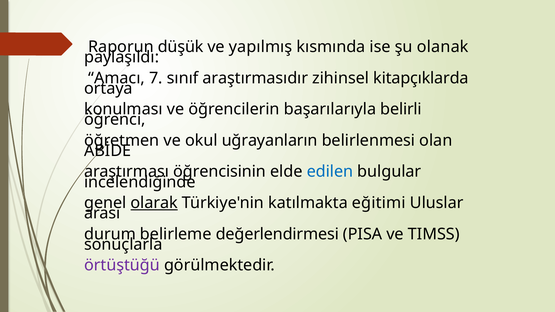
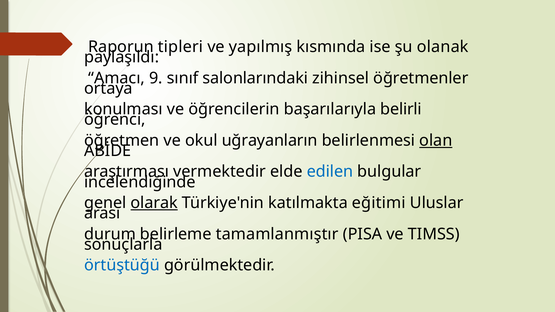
düşük: düşük -> tipleri (180, 47)
7: 7 -> 9 (156, 78)
araştırmasıdır: araştırmasıdır -> salonlarındaki (255, 78)
kitapçıklarda: kitapçıklarda -> öğretmenler (421, 78)
olan underline: none -> present (436, 141)
öğrencisinin: öğrencisinin -> vermektedir (220, 172)
değerlendirmesi: değerlendirmesi -> tamamlanmıştır (277, 234)
örtüştüğü colour: purple -> blue (122, 265)
